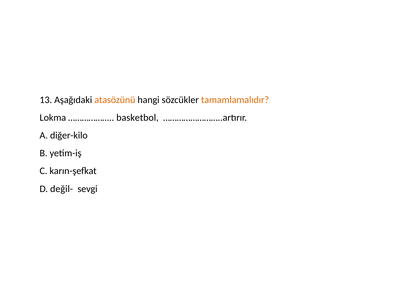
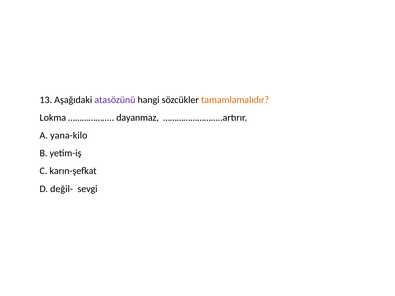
atasözünü colour: orange -> purple (115, 100)
basketbol: basketbol -> dayanmaz (138, 118)
diğer-kilo: diğer-kilo -> yana-kilo (69, 136)
